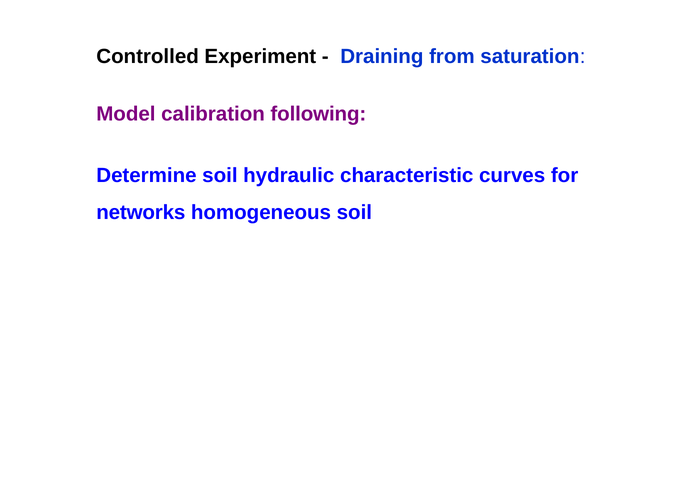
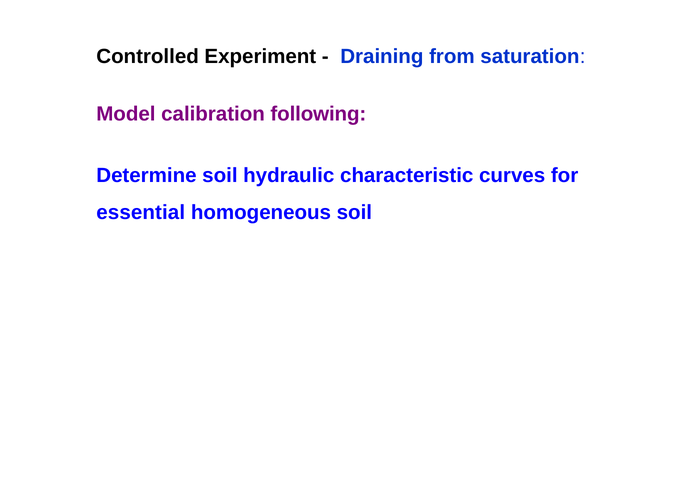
networks: networks -> essential (141, 213)
